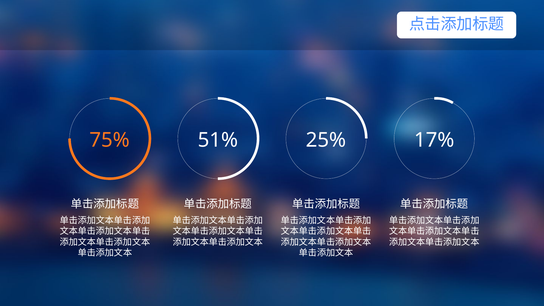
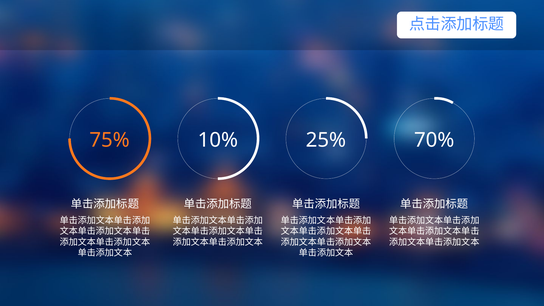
51%: 51% -> 10% (218, 140)
17%: 17% -> 70% (434, 140)
